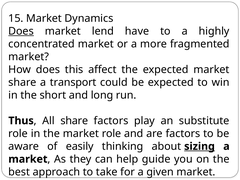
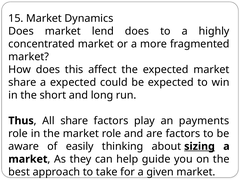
Does underline: present -> none (21, 31)
lend have: have -> does (137, 31)
a transport: transport -> expected (73, 82)
substitute: substitute -> payments (204, 121)
